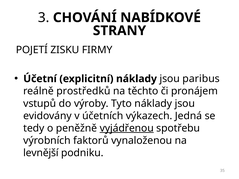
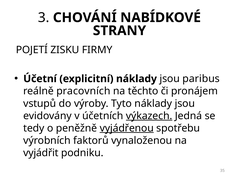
prostředků: prostředků -> pracovních (83, 91)
výkazech underline: none -> present (149, 116)
levnější: levnější -> vyjádřit (41, 153)
